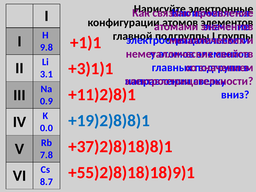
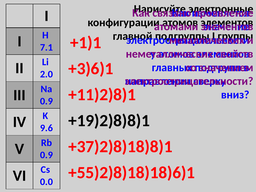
9.8: 9.8 -> 7.1 (46, 47)
+3)1)1: +3)1)1 -> +3)6)1 (91, 69)
3.1: 3.1 -> 2.0 (46, 74)
+19)2)8)8)1 colour: blue -> black (109, 121)
0.0: 0.0 -> 9.6 (46, 128)
7.8: 7.8 -> 0.9 (46, 155)
+55)2)8)18)18)9)1: +55)2)8)18)18)9)1 -> +55)2)8)18)18)6)1 (132, 173)
8.7: 8.7 -> 0.0 (46, 182)
